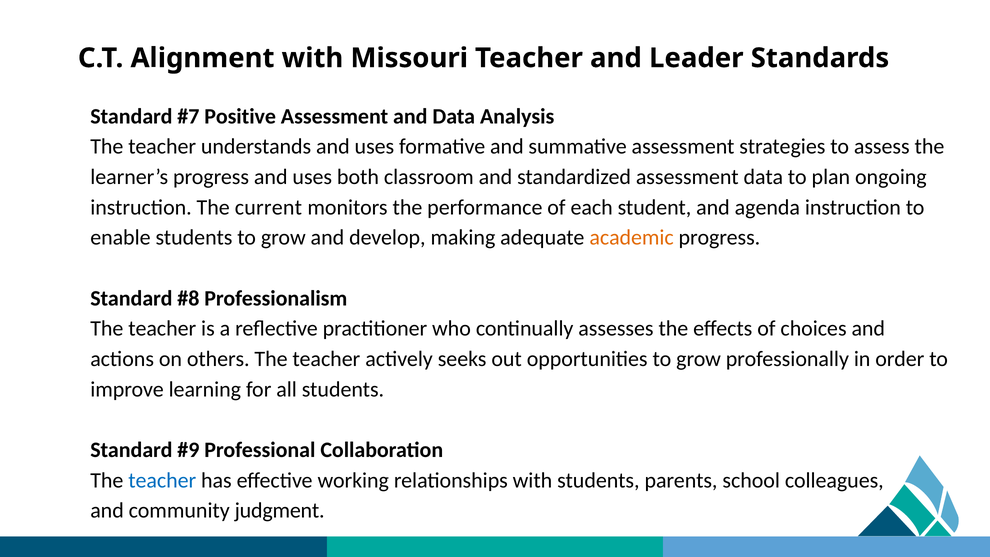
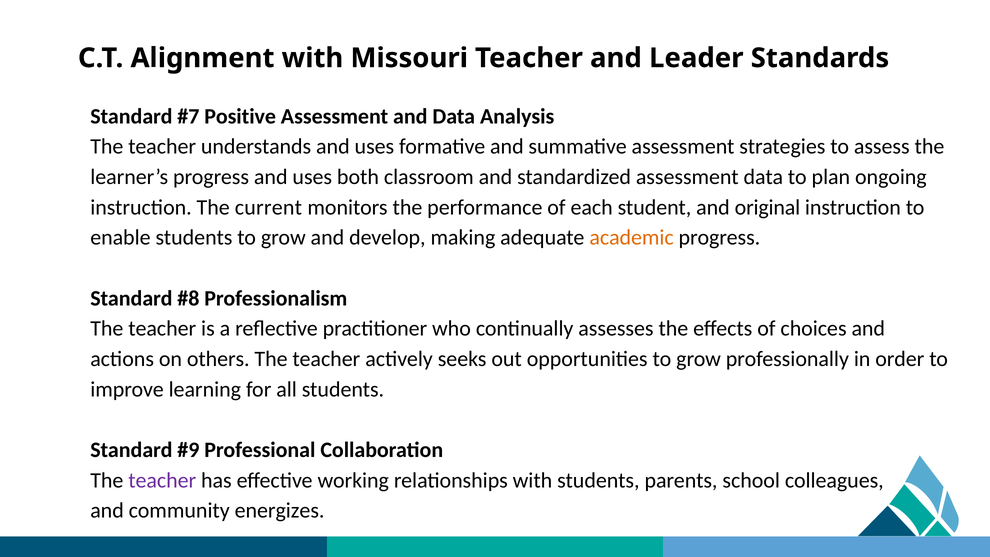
agenda: agenda -> original (767, 207)
teacher colour: blue -> purple (162, 480)
judgment: judgment -> energizes (280, 511)
